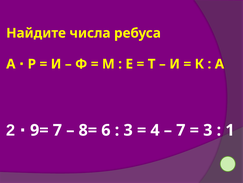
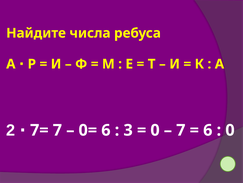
9=: 9= -> 7= (39, 130)
8=: 8= -> 0= (88, 130)
4: 4 -> 0 (155, 130)
3: 3 -> 6 (208, 130)
1: 1 -> 0 (230, 130)
